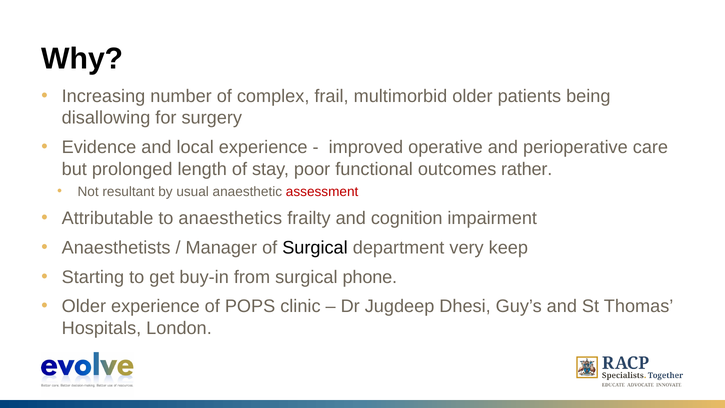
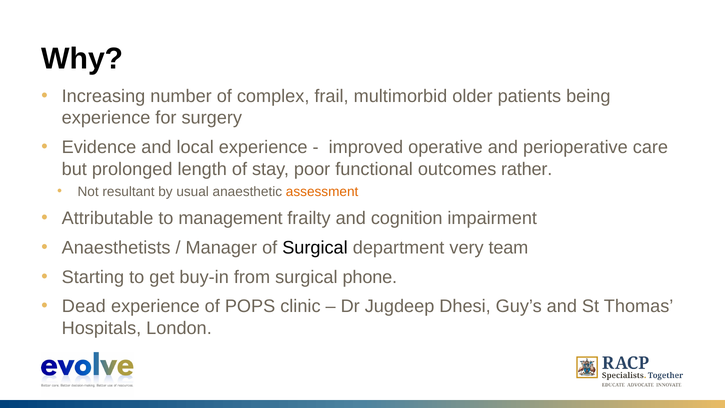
disallowing: disallowing -> experience (106, 118)
assessment colour: red -> orange (322, 191)
anaesthetics: anaesthetics -> management (230, 218)
keep: keep -> team (508, 248)
Older: Older -> Dead (84, 306)
